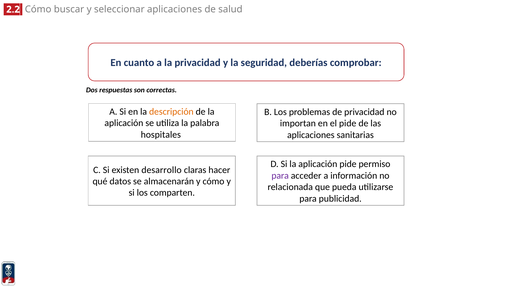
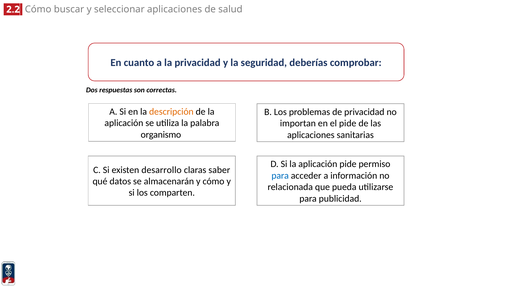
hospitales: hospitales -> organismo (161, 135)
hacer: hacer -> saber (219, 170)
para colour: purple -> blue (280, 176)
